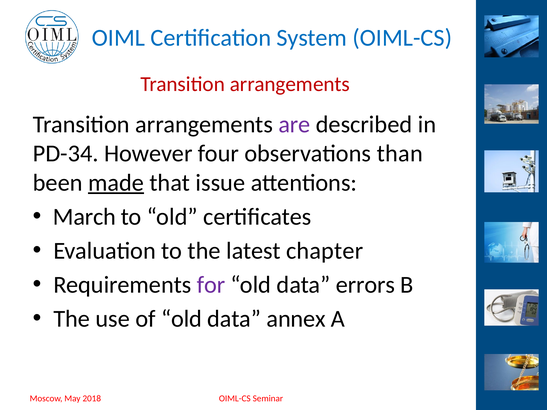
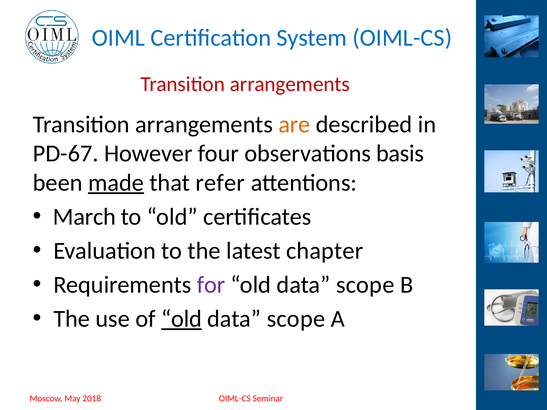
are colour: purple -> orange (294, 124)
PD-34: PD-34 -> PD-67 (66, 154)
than: than -> basis (400, 154)
issue: issue -> refer (220, 183)
errors: errors -> scope (365, 285)
old underline: none -> present (182, 319)
annex: annex -> scope (296, 319)
